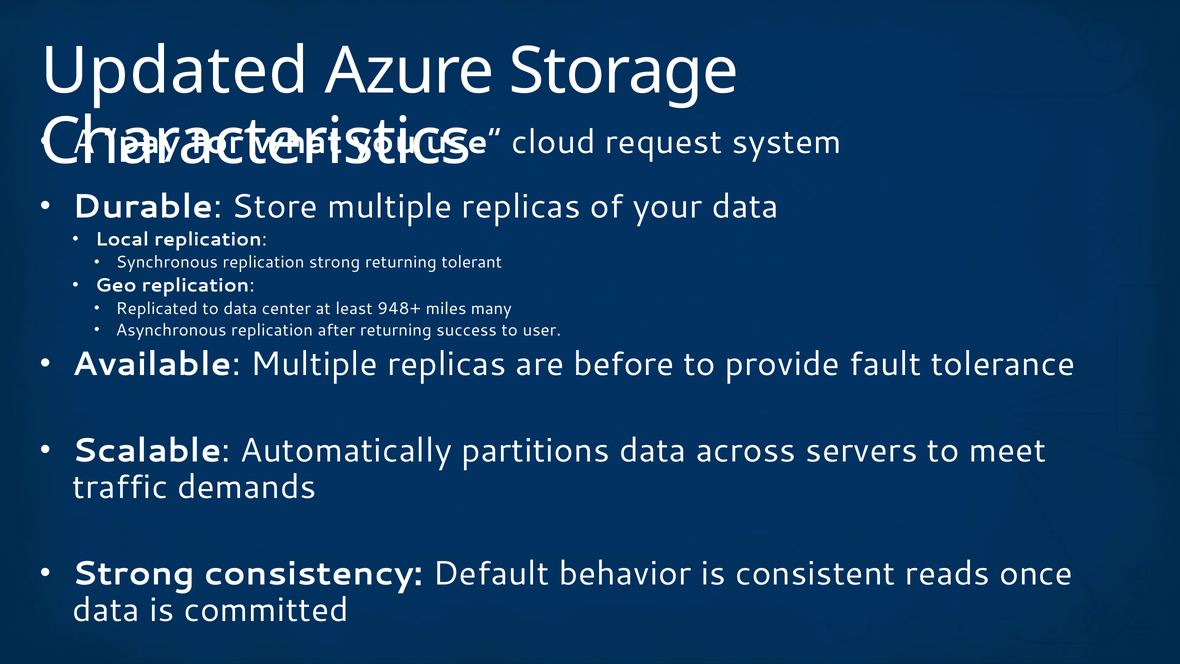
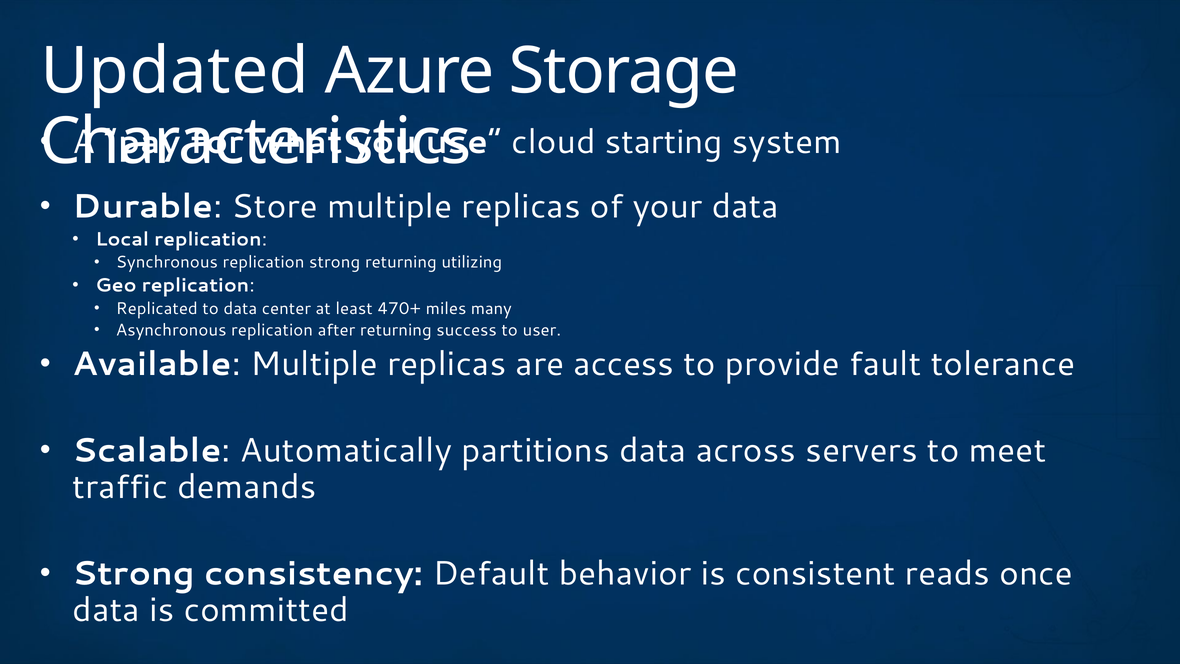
request: request -> starting (664, 142)
tolerant: tolerant -> utilizing (472, 262)
948+: 948+ -> 470+ (399, 308)
before: before -> access (624, 364)
